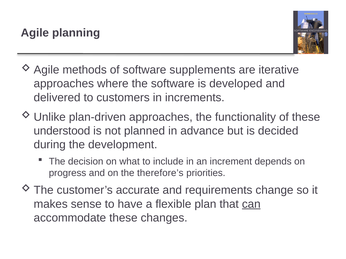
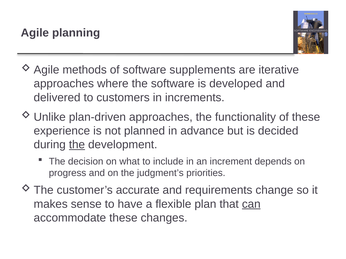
understood: understood -> experience (62, 131)
the underline: none -> present (77, 145)
therefore’s: therefore’s -> judgment’s (160, 173)
